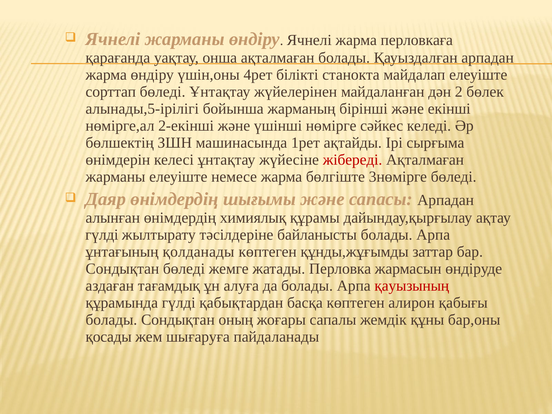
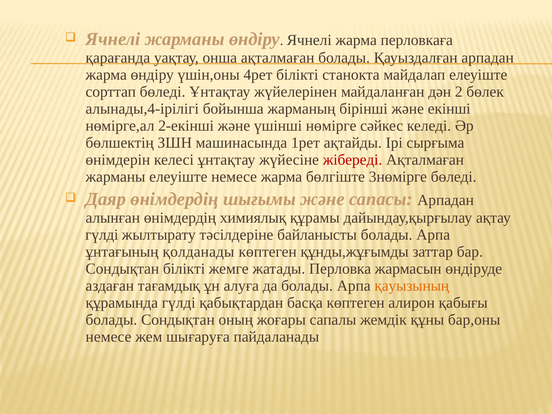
алынады,5-ірілігі: алынады,5-ірілігі -> алынады,4-ірілігі (142, 109)
Сондықтан бөледі: бөледі -> білікті (184, 269)
қауызының colour: red -> orange (412, 286)
қосады: қосады -> немесе (108, 337)
